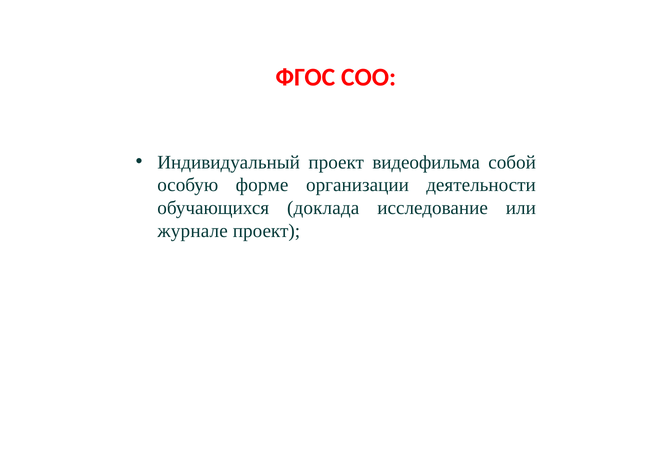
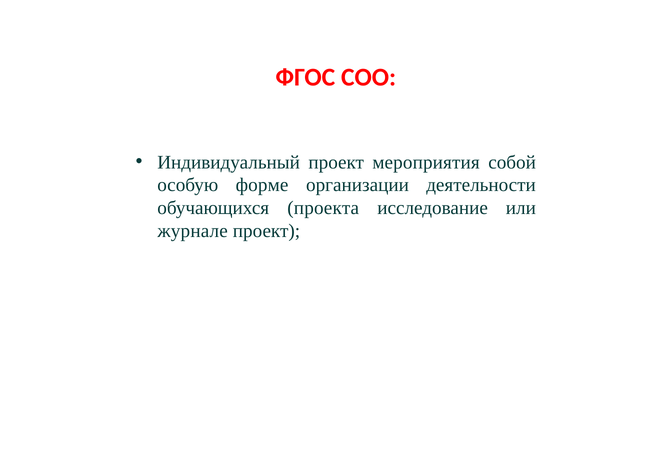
видеофильма: видеофильма -> мероприятия (426, 162)
доклада: доклада -> проекта (323, 208)
